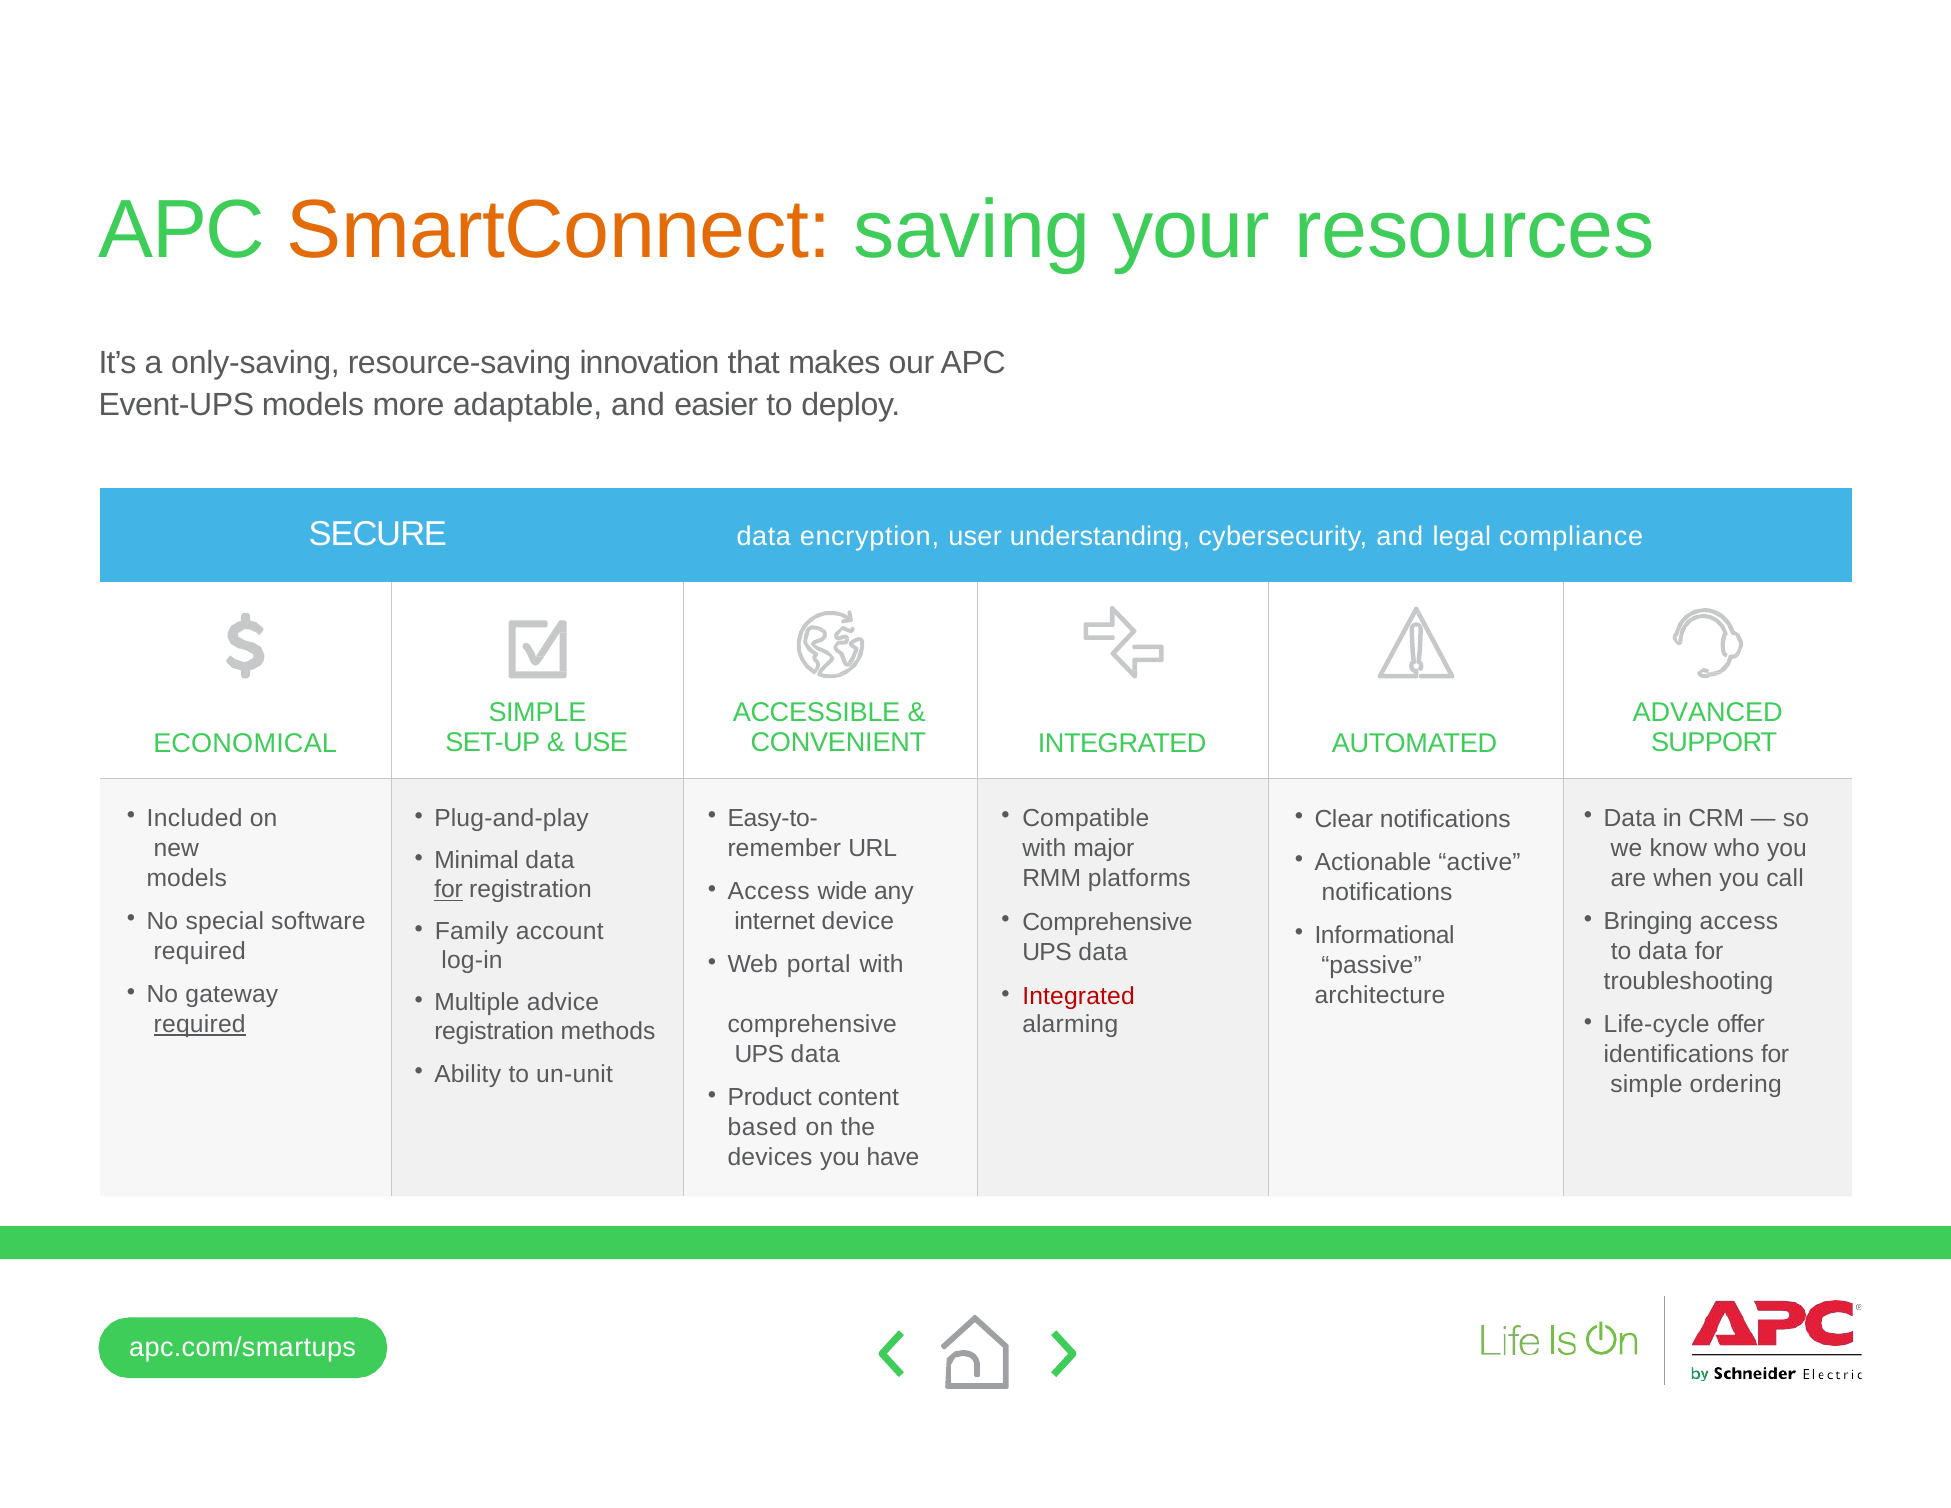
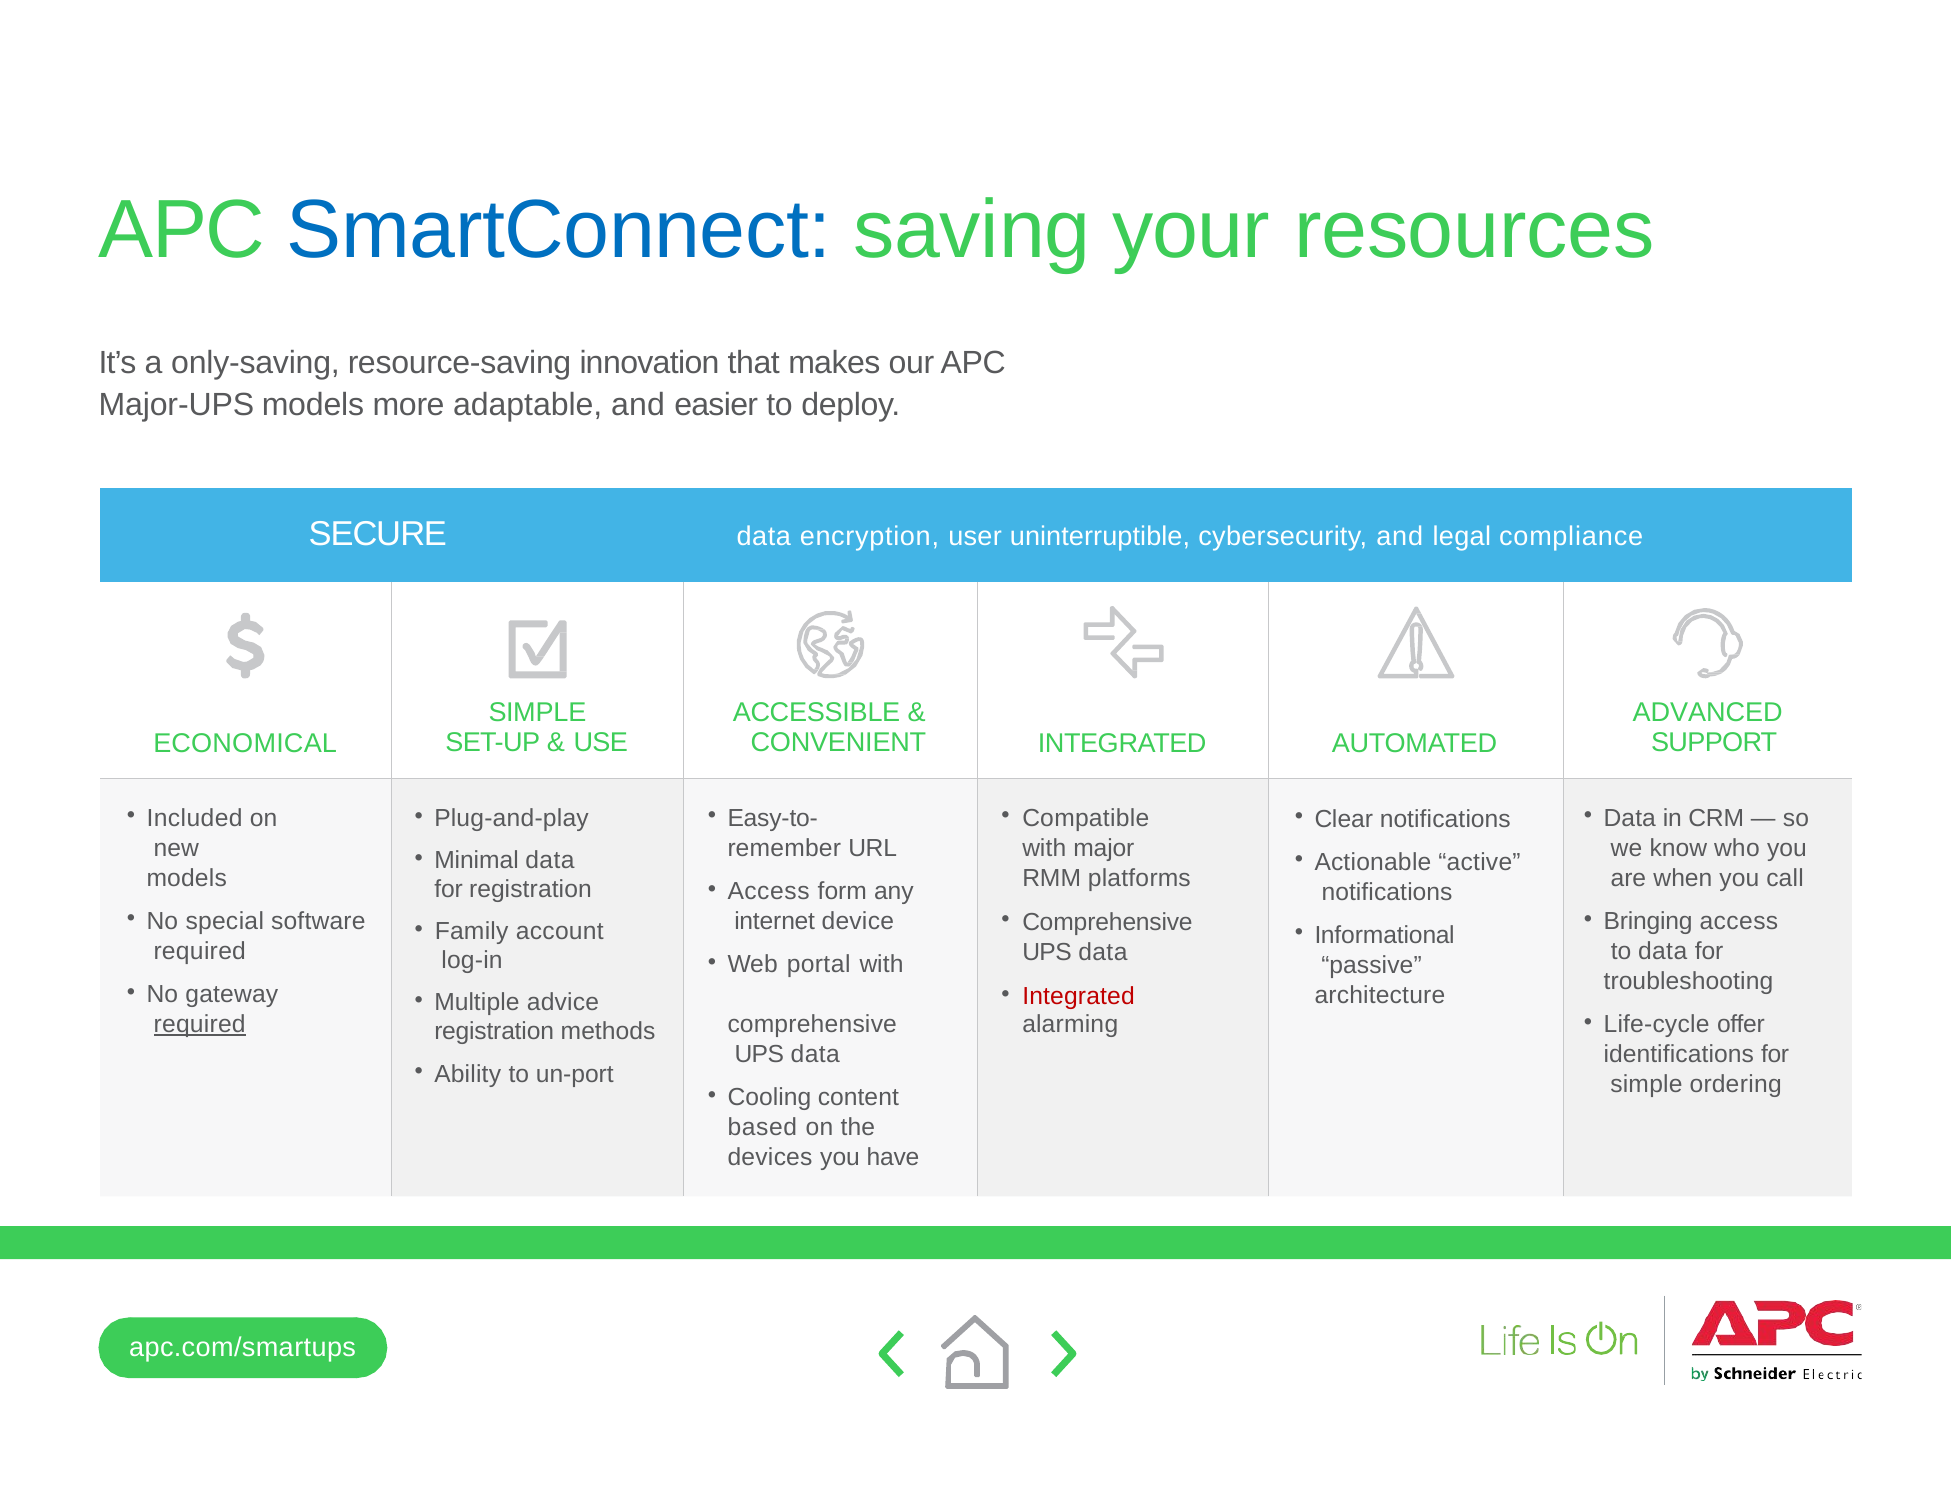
SmartConnect colour: orange -> blue (559, 230)
Event-UPS: Event-UPS -> Major-UPS (176, 404)
understanding: understanding -> uninterruptible (1100, 537)
for underline: present -> none (449, 889)
wide: wide -> form (842, 891)
un-unit: un-unit -> un-port (575, 1074)
Product: Product -> Cooling (769, 1097)
